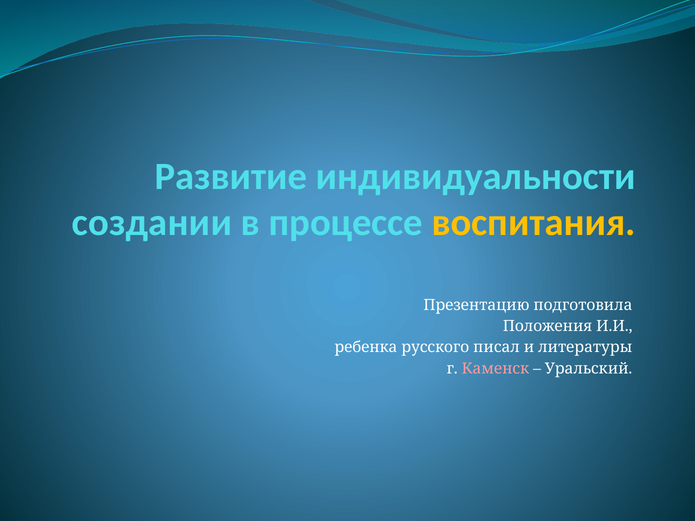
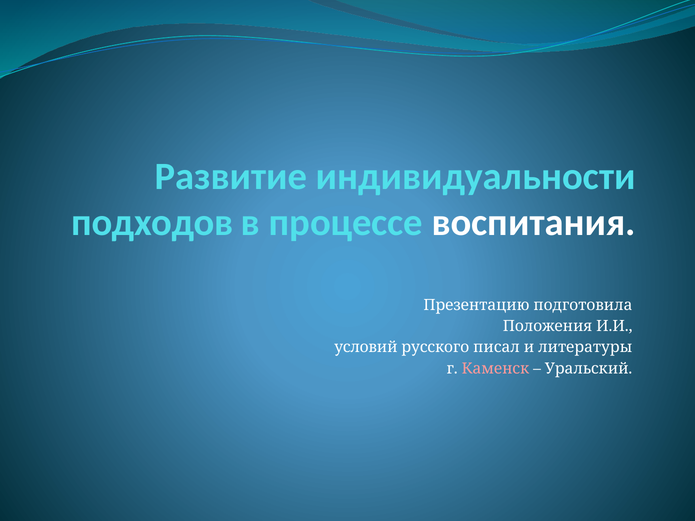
создании: создании -> подходов (152, 223)
воспитания colour: yellow -> white (534, 223)
ребенка: ребенка -> условий (366, 347)
